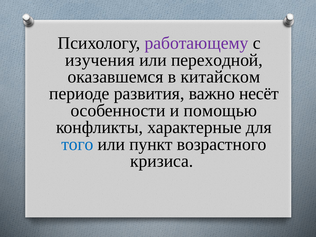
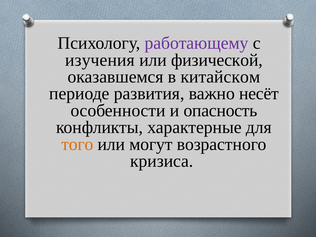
переходной: переходной -> физической (217, 60)
помощью: помощью -> опасность (220, 111)
того colour: blue -> orange (77, 144)
пункт: пункт -> могут (151, 144)
